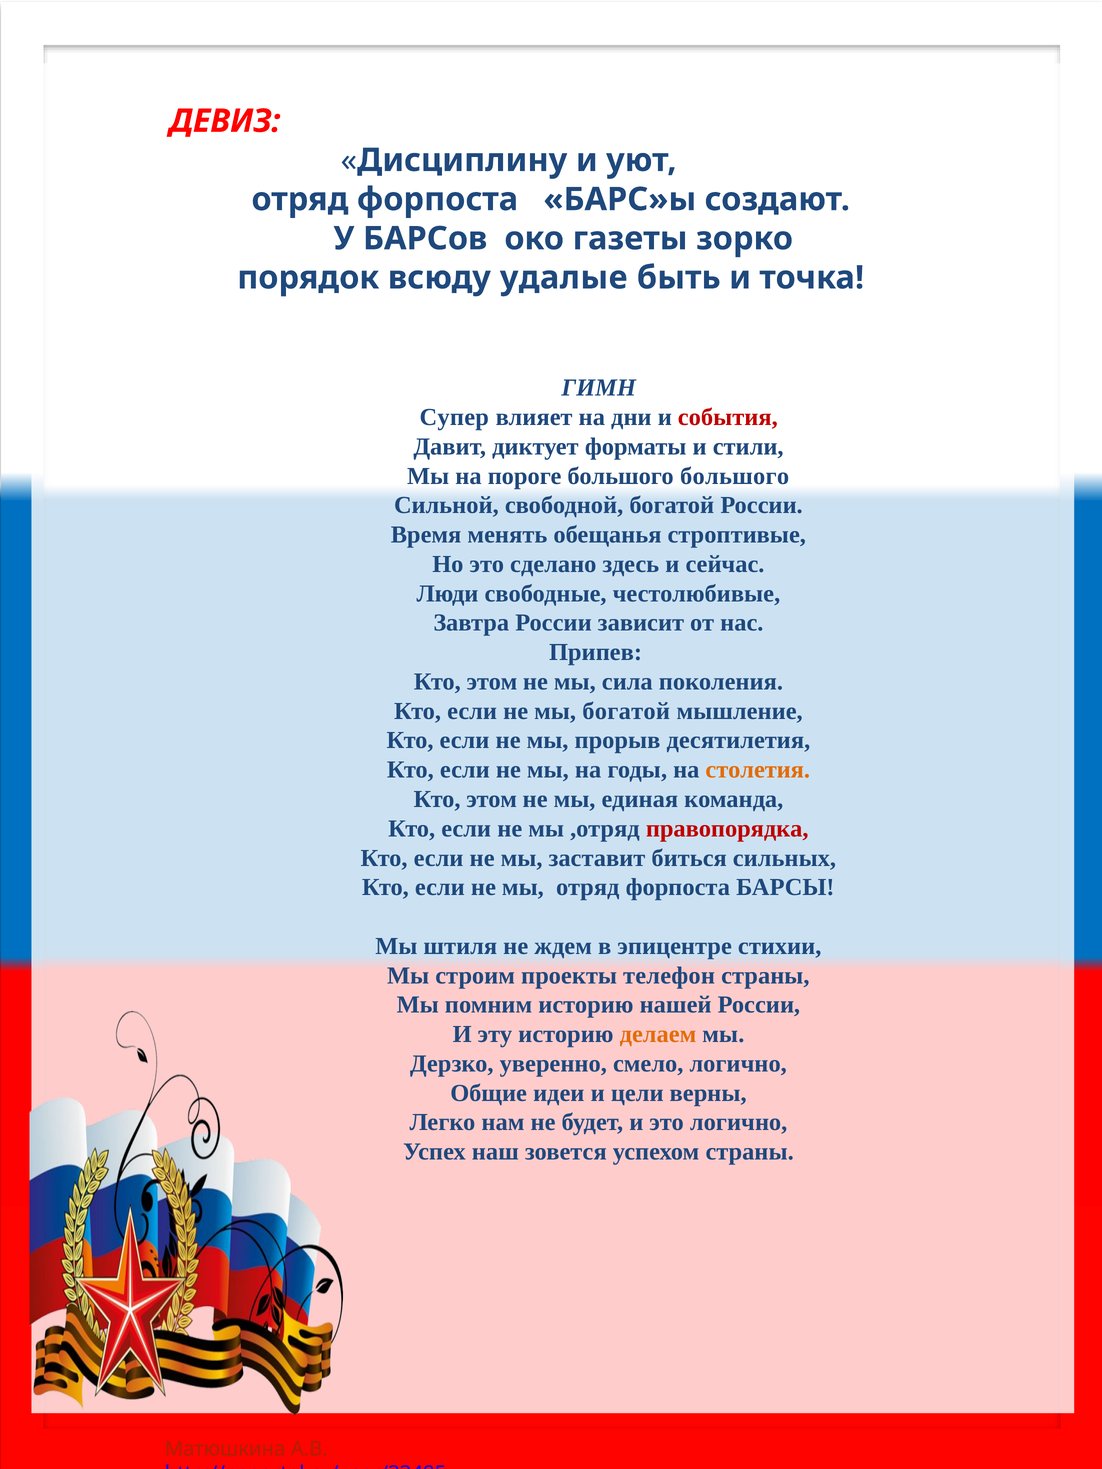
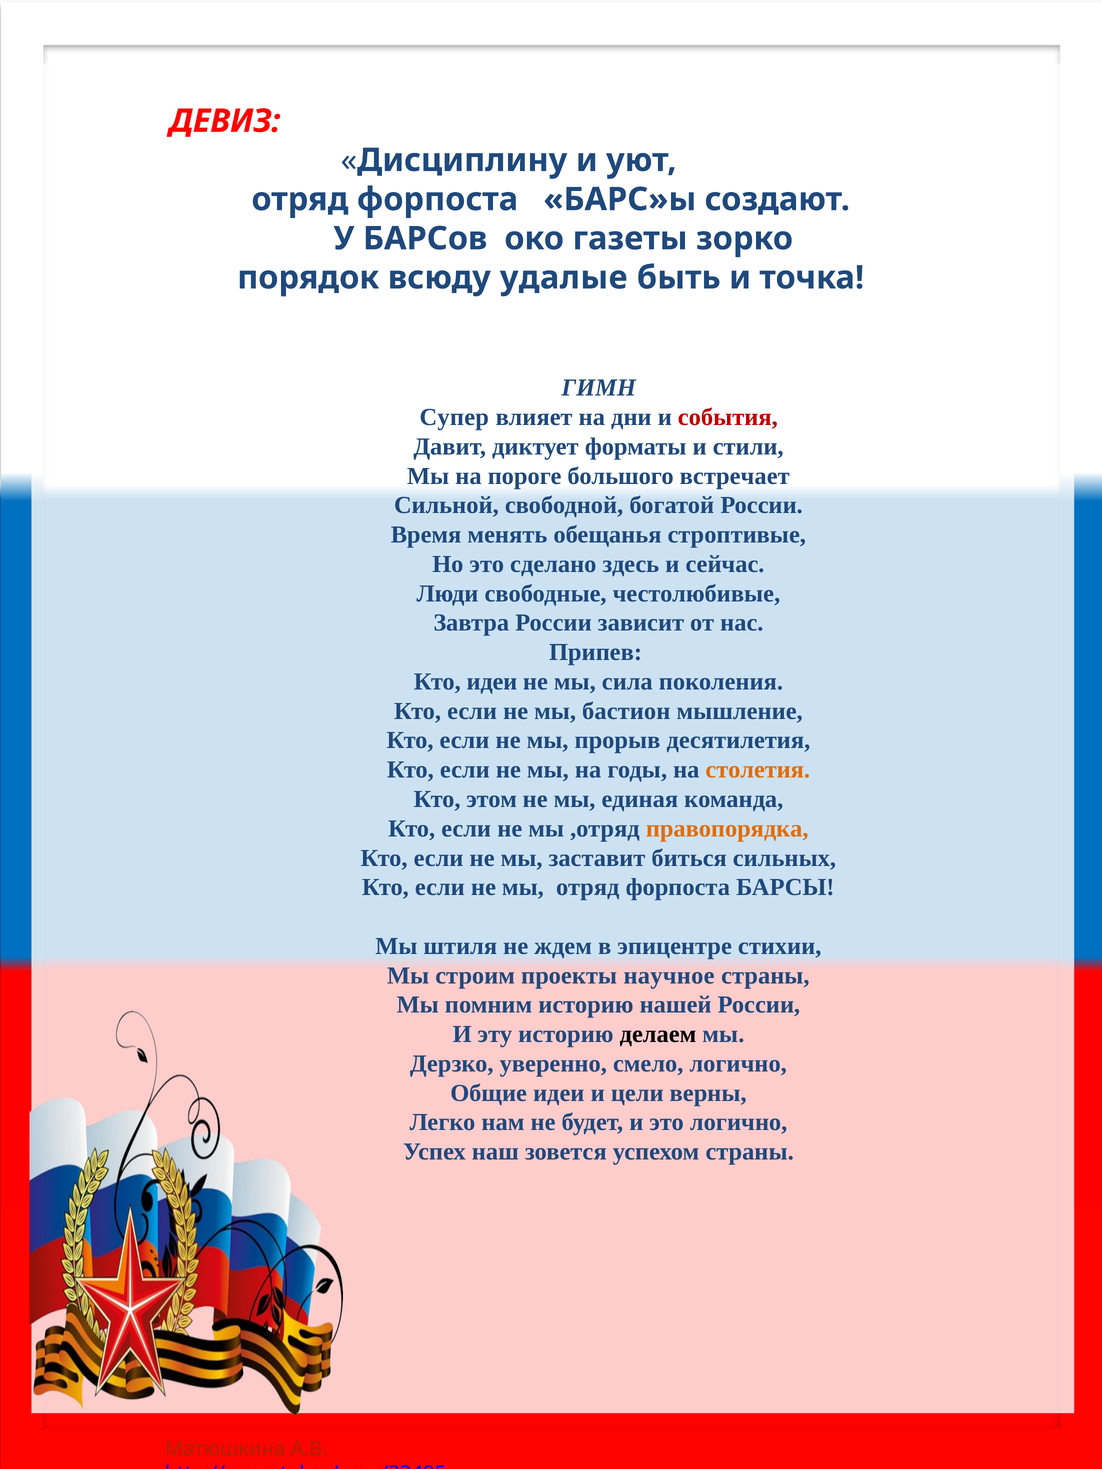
большого большого: большого -> встречает (735, 476)
этом: этом -> идеи (492, 682)
мы богатой: богатой -> бастион (626, 711)
правопорядка colour: red -> orange (727, 829)
телефон: телефон -> научное (669, 976)
делаем colour: orange -> black (658, 1034)
